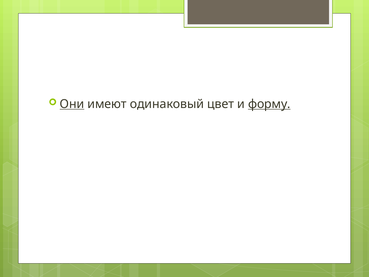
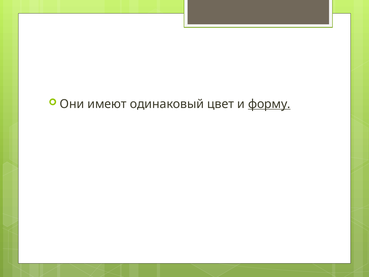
Они underline: present -> none (72, 104)
